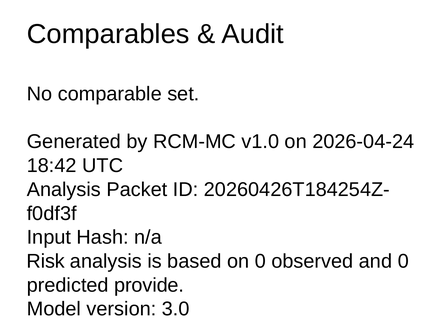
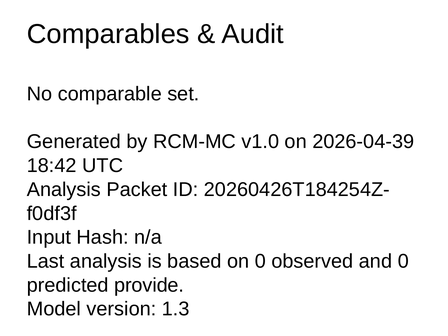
2026-04-24: 2026-04-24 -> 2026-04-39 (363, 142)
Risk: Risk -> Last (46, 261)
3.0: 3.0 -> 1.3 (176, 309)
